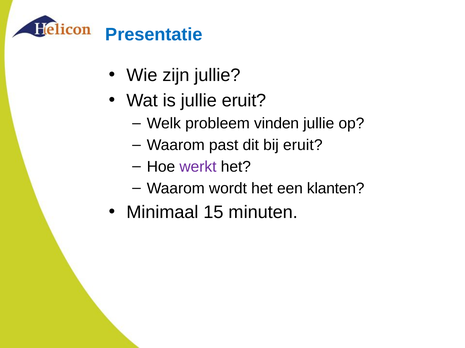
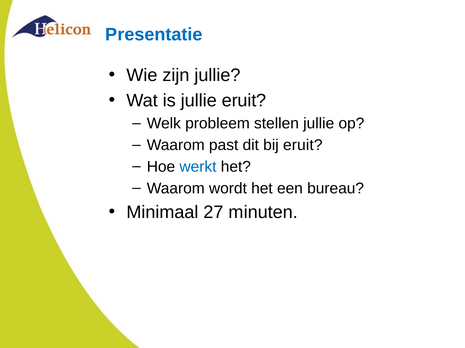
vinden: vinden -> stellen (276, 124)
werkt colour: purple -> blue (198, 167)
klanten: klanten -> bureau (336, 189)
15: 15 -> 27 (214, 213)
